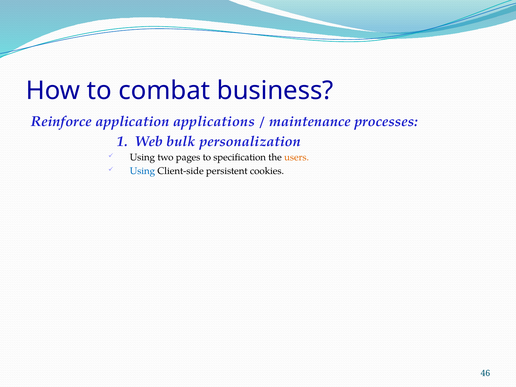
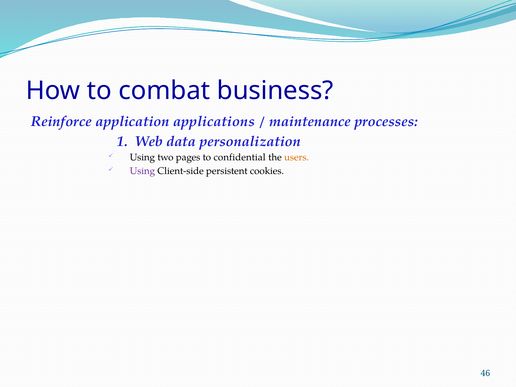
bulk: bulk -> data (181, 141)
specification: specification -> confidential (240, 157)
Using colour: blue -> purple (142, 171)
